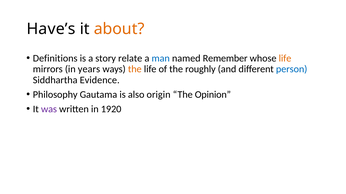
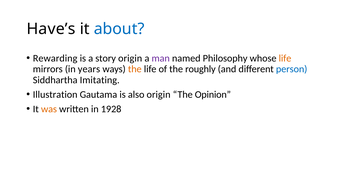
about colour: orange -> blue (119, 29)
Definitions: Definitions -> Rewarding (55, 58)
story relate: relate -> origin (130, 58)
man colour: blue -> purple (161, 58)
Remember: Remember -> Philosophy (225, 58)
Evidence: Evidence -> Imitating (100, 80)
Philosophy: Philosophy -> Illustration (55, 95)
was colour: purple -> orange (49, 109)
1920: 1920 -> 1928 (111, 109)
